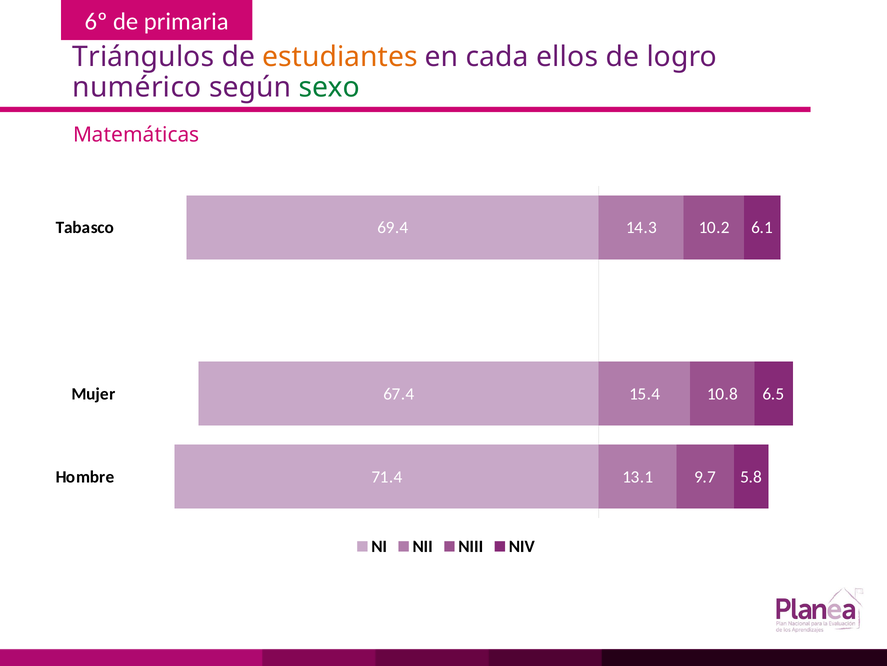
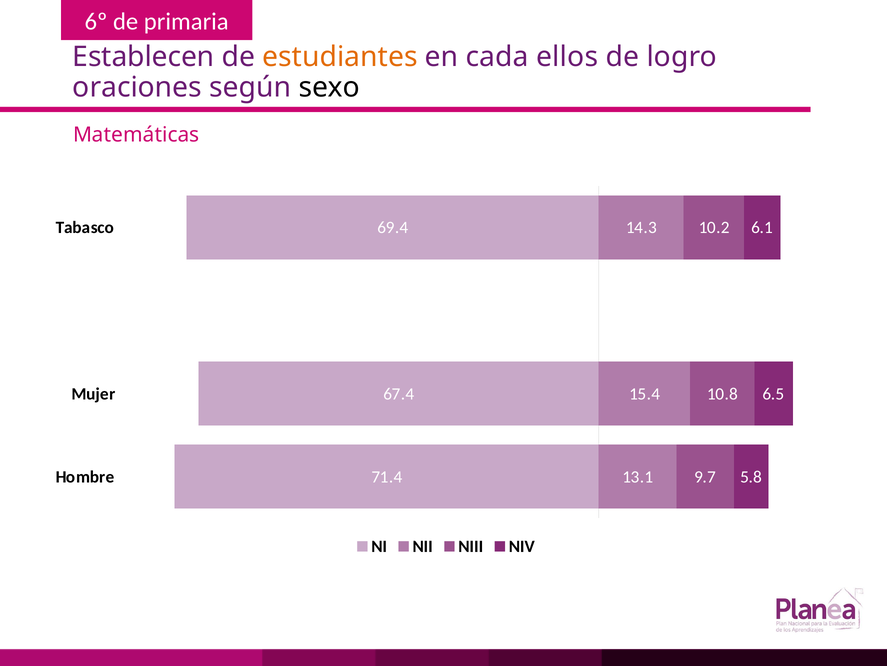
Triángulos: Triángulos -> Establecen (143, 57)
numérico: numérico -> oraciones (137, 87)
sexo colour: green -> black (329, 87)
